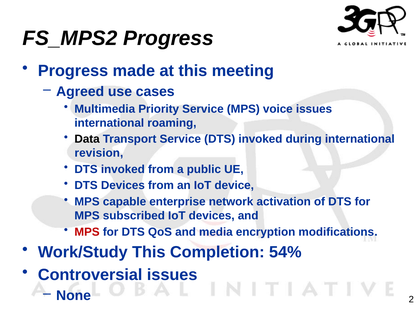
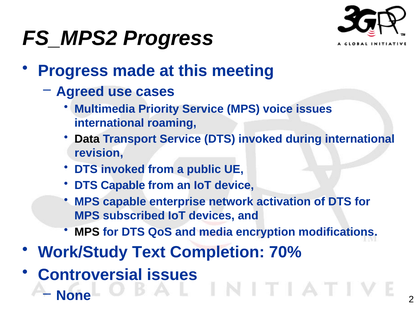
DTS Devices: Devices -> Capable (123, 186)
MPS colour: red -> black (87, 232)
Work/Study This: This -> Text (149, 253)
54%: 54% -> 70% (285, 253)
